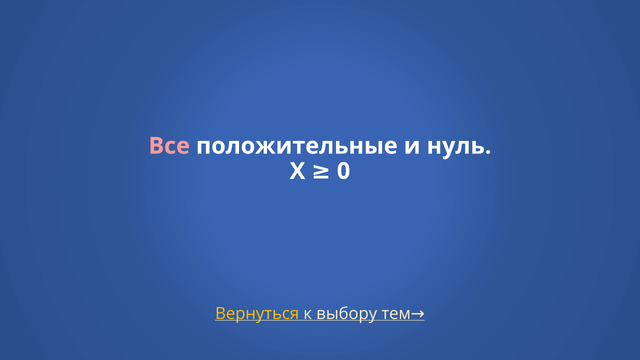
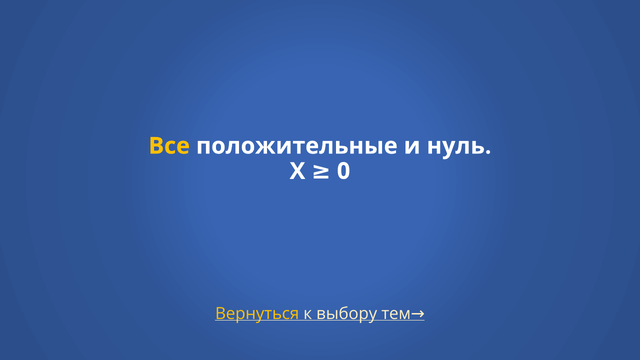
Все colour: pink -> yellow (169, 146)
